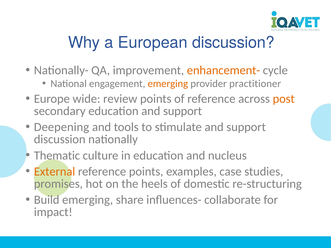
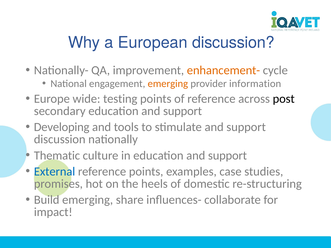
practitioner: practitioner -> information (255, 84)
review: review -> testing (120, 99)
post colour: orange -> black (284, 99)
Deepening: Deepening -> Developing (62, 127)
in education and nucleus: nucleus -> support (227, 156)
External colour: orange -> blue (55, 172)
